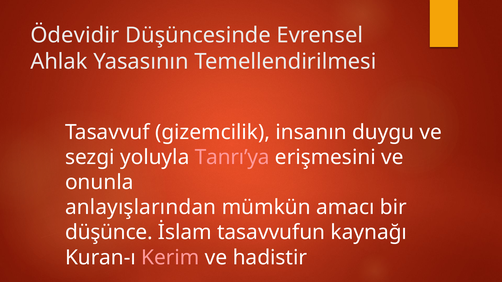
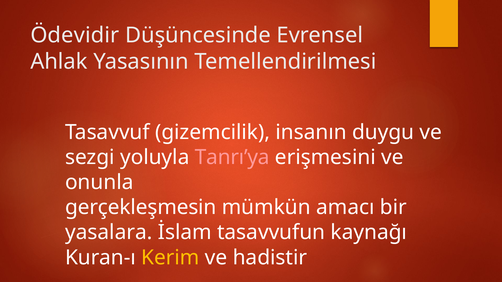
anlayışlarından: anlayışlarından -> gerçekleşmesin (141, 208)
düşünce: düşünce -> yasalara (109, 233)
Kerim colour: pink -> yellow (170, 258)
